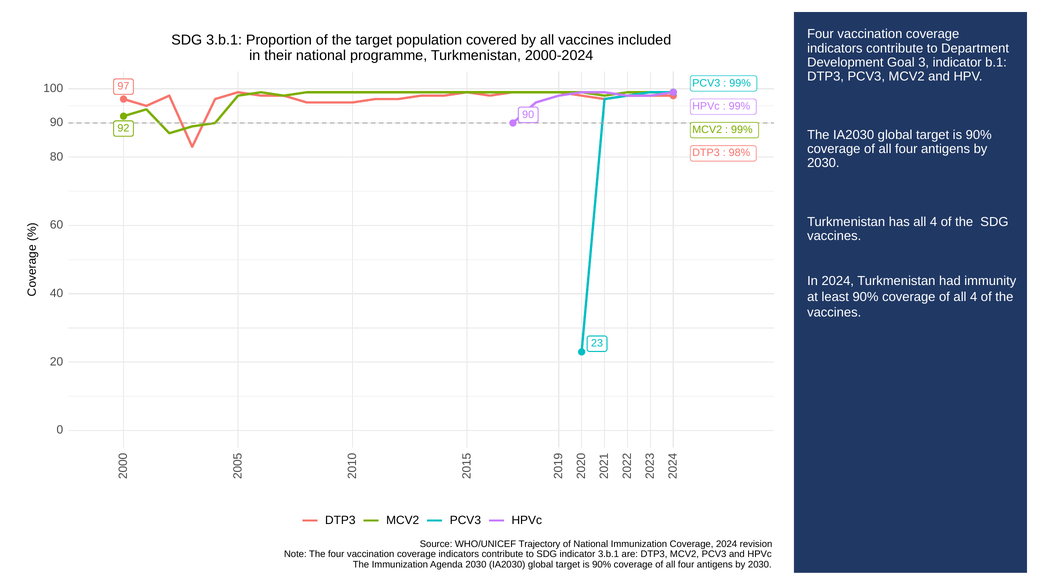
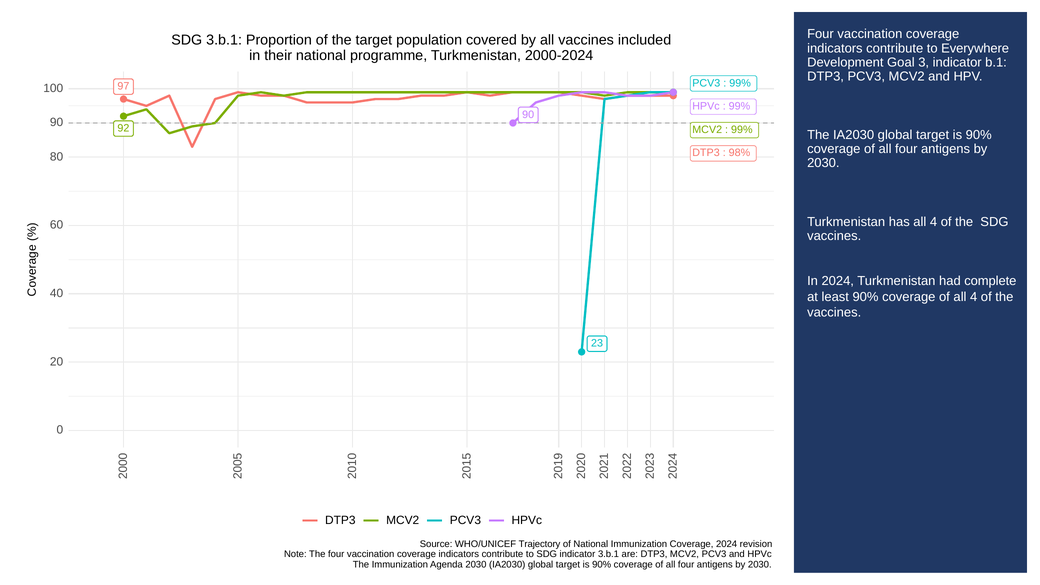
Department: Department -> Everywhere (975, 48)
immunity: immunity -> complete (990, 281)
